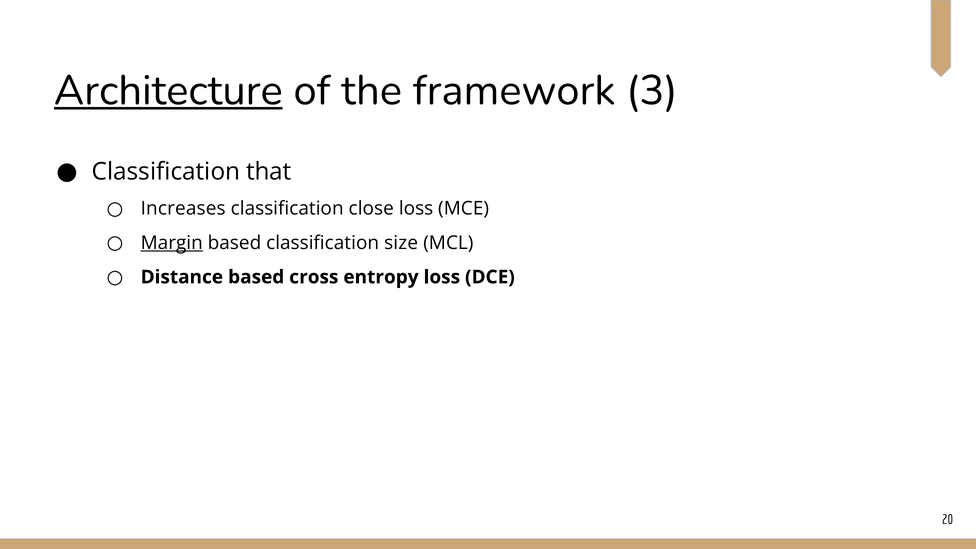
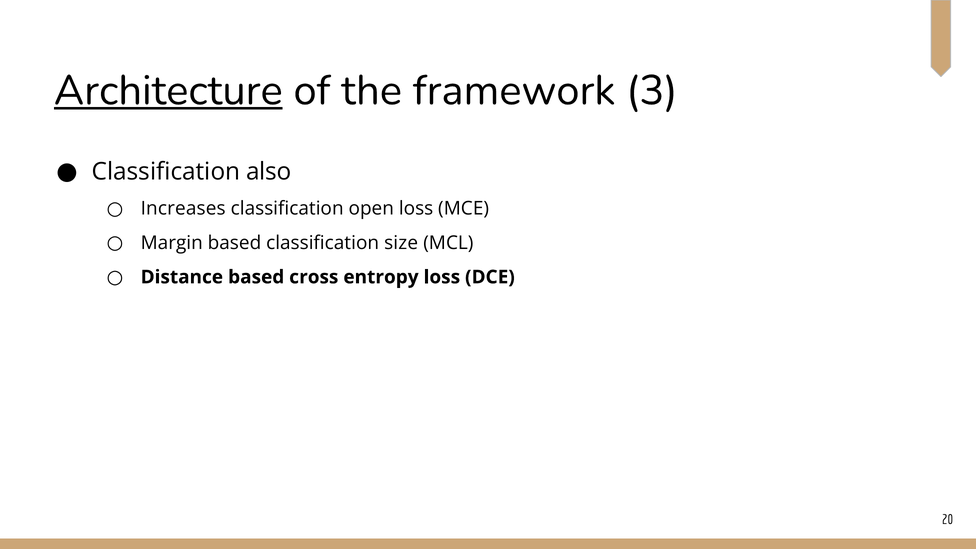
that: that -> also (269, 172)
close: close -> open (371, 209)
Margin underline: present -> none (172, 243)
